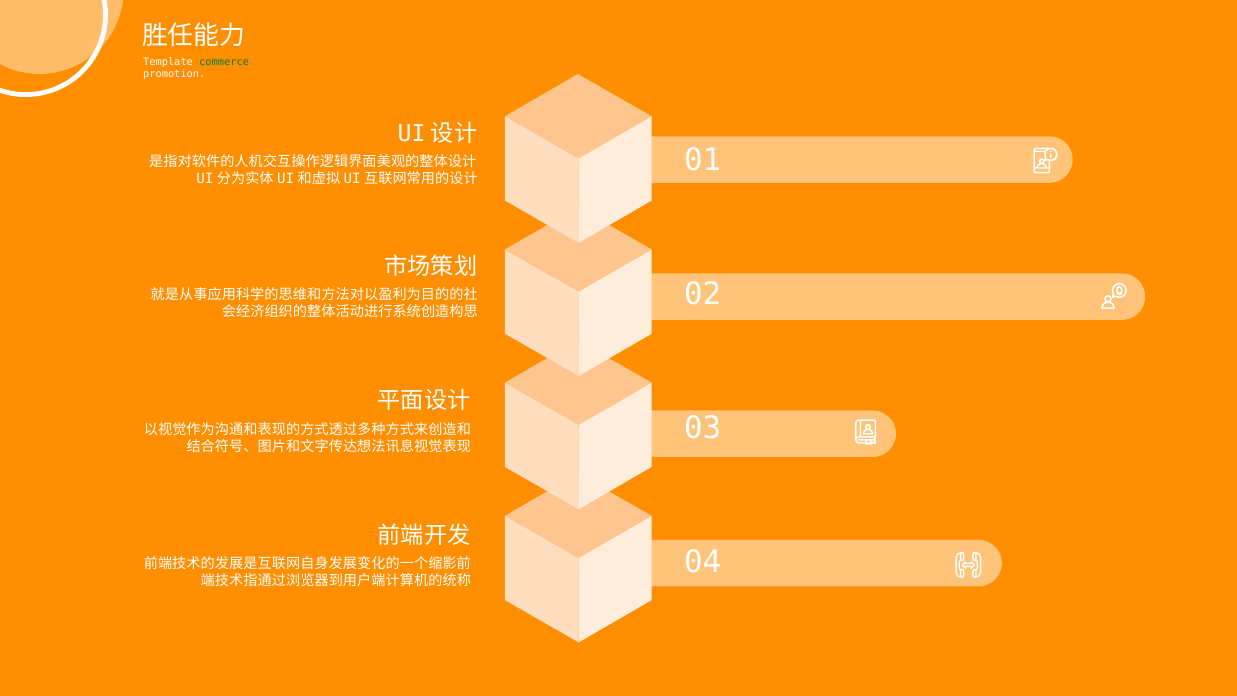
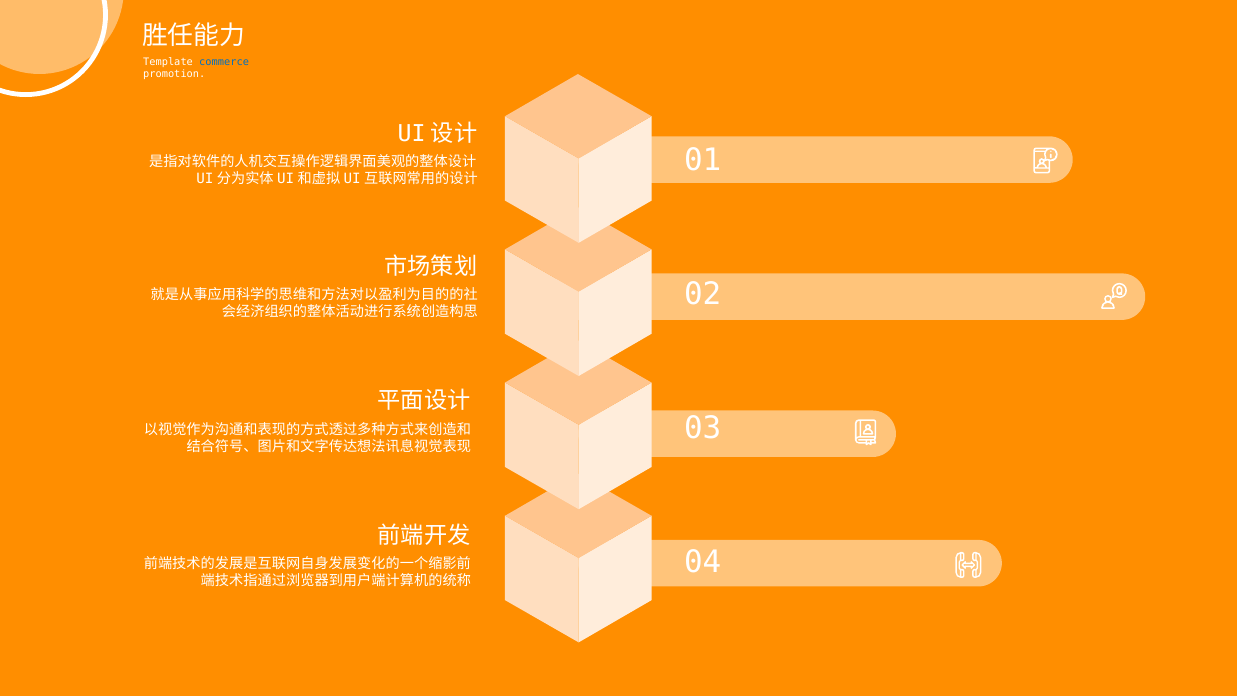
commerce colour: green -> blue (224, 62)
